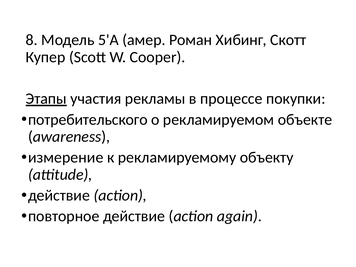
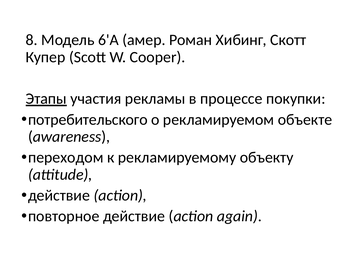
5'А: 5'А -> 6'А (108, 40)
измерение: измерение -> переходом (66, 157)
